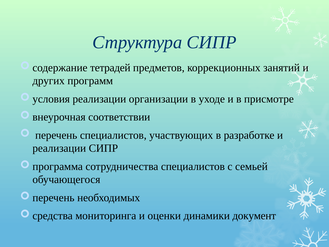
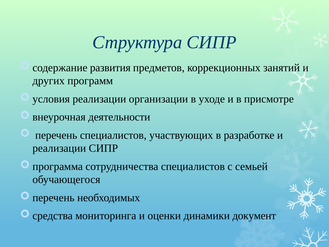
тетрадей: тетрадей -> развития (110, 68)
соответствии: соответствии -> деятельности (119, 117)
